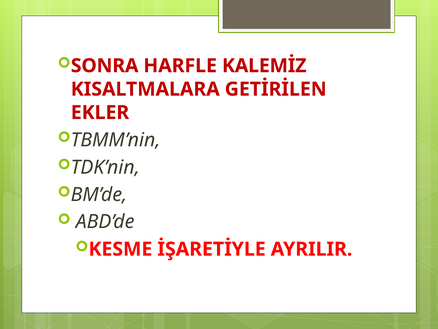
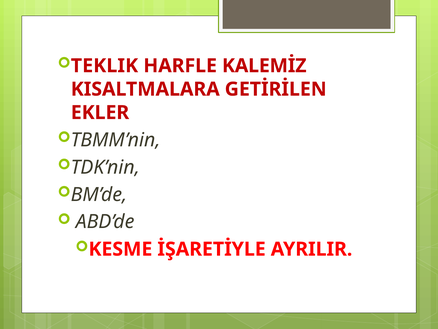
SONRA: SONRA -> TEKLIK (104, 66)
